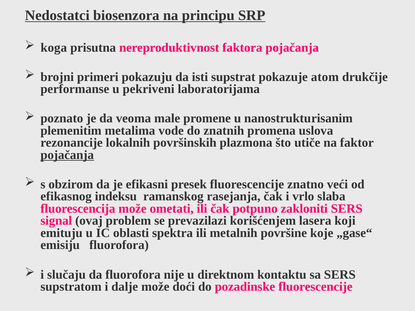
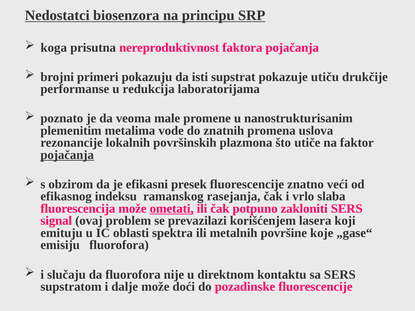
atom: atom -> utiču (325, 77)
pekriveni: pekriveni -> redukcija (149, 89)
ometati underline: none -> present (172, 209)
